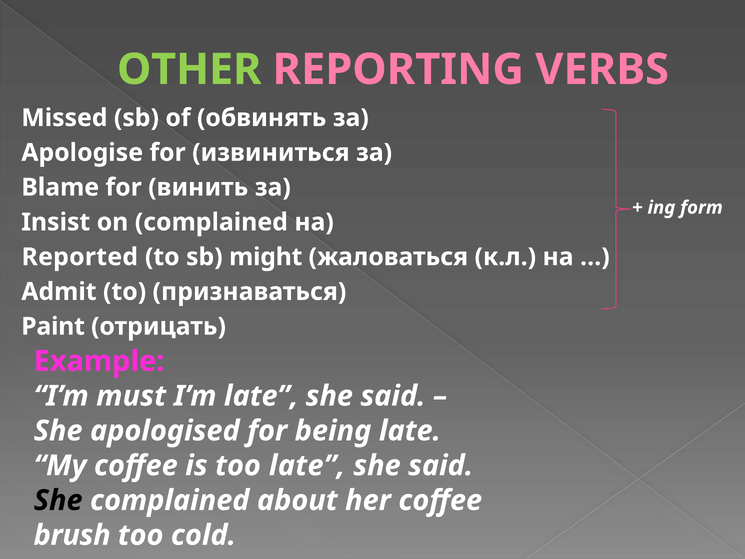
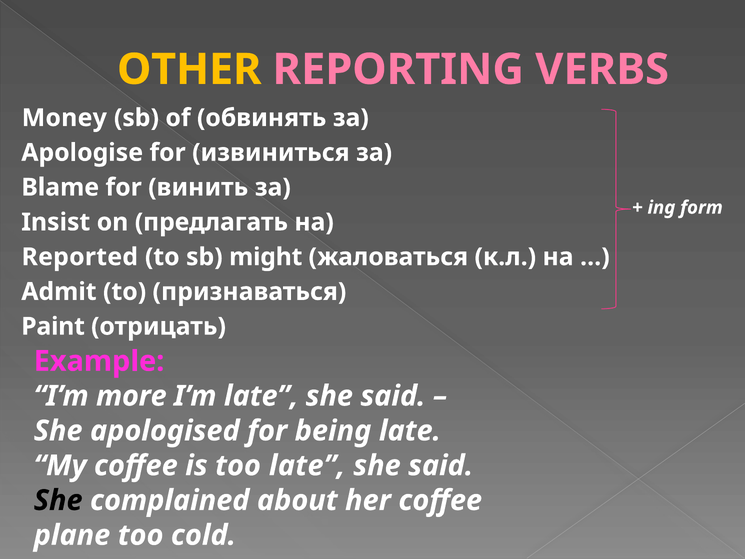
OTHER colour: light green -> yellow (189, 70)
Missed: Missed -> Money (64, 118)
on complained: complained -> предлагать (211, 222)
must: must -> more (131, 396)
brush: brush -> plane (72, 535)
